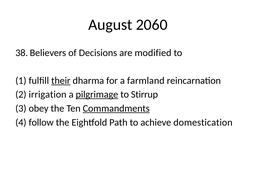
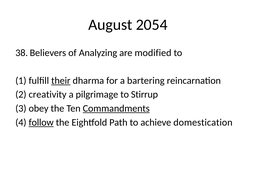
2060: 2060 -> 2054 (152, 25)
Decisions: Decisions -> Analyzing (98, 53)
farmland: farmland -> bartering (146, 81)
irrigation: irrigation -> creativity (48, 94)
pilgrimage underline: present -> none (97, 94)
follow underline: none -> present (41, 122)
